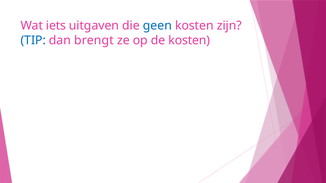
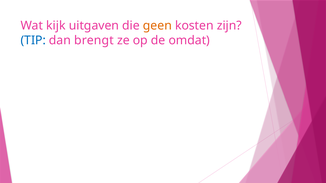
iets: iets -> kijk (56, 26)
geen colour: blue -> orange (157, 26)
de kosten: kosten -> omdat (189, 40)
